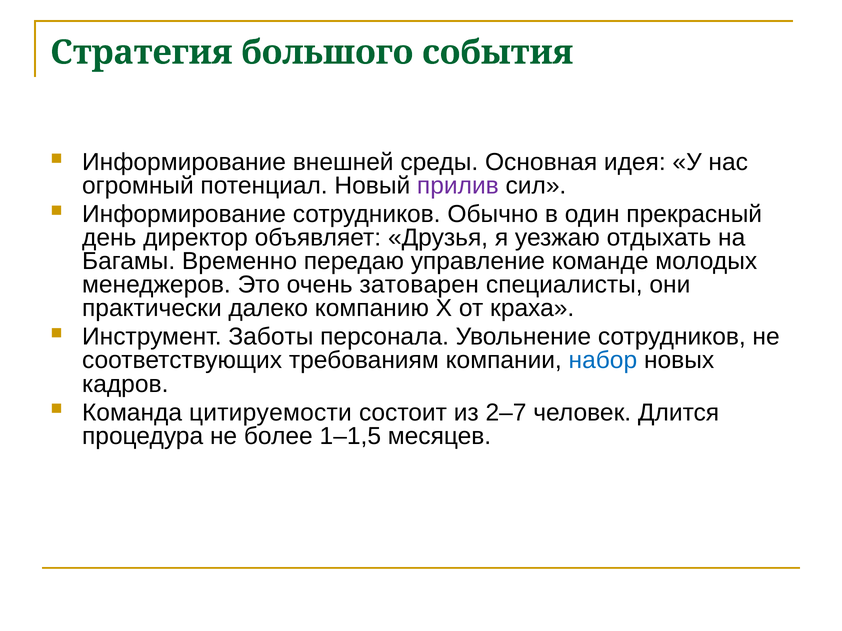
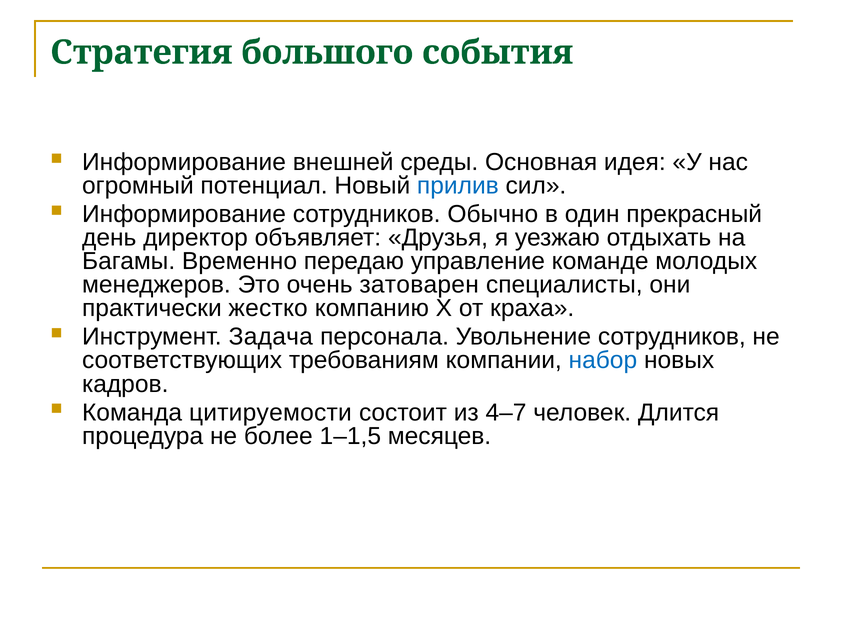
прилив colour: purple -> blue (458, 186)
далеко: далеко -> жестко (268, 309)
Заботы: Заботы -> Задача (271, 337)
2–7: 2–7 -> 4–7 (506, 413)
